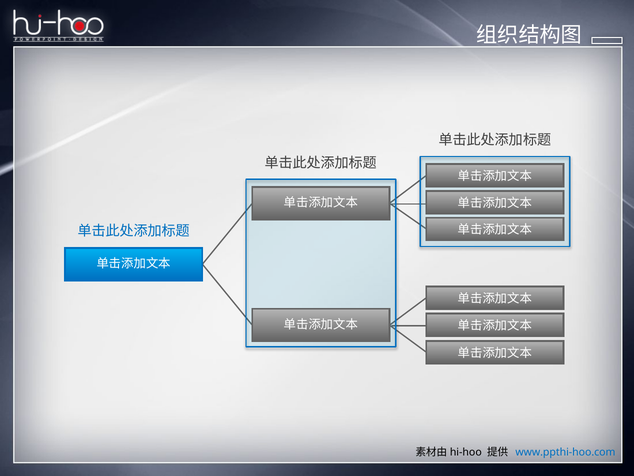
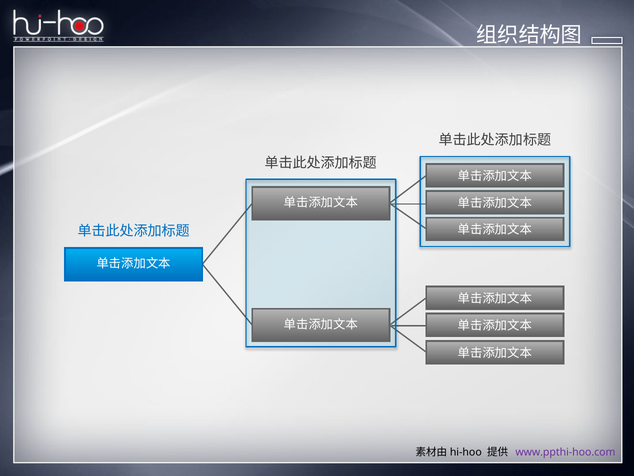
www.ppthi-hoo.com colour: blue -> purple (565, 452)
